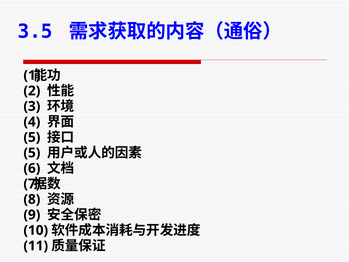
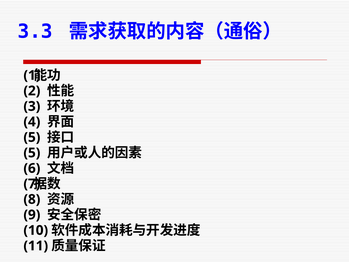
3.5: 3.5 -> 3.3 (35, 31)
